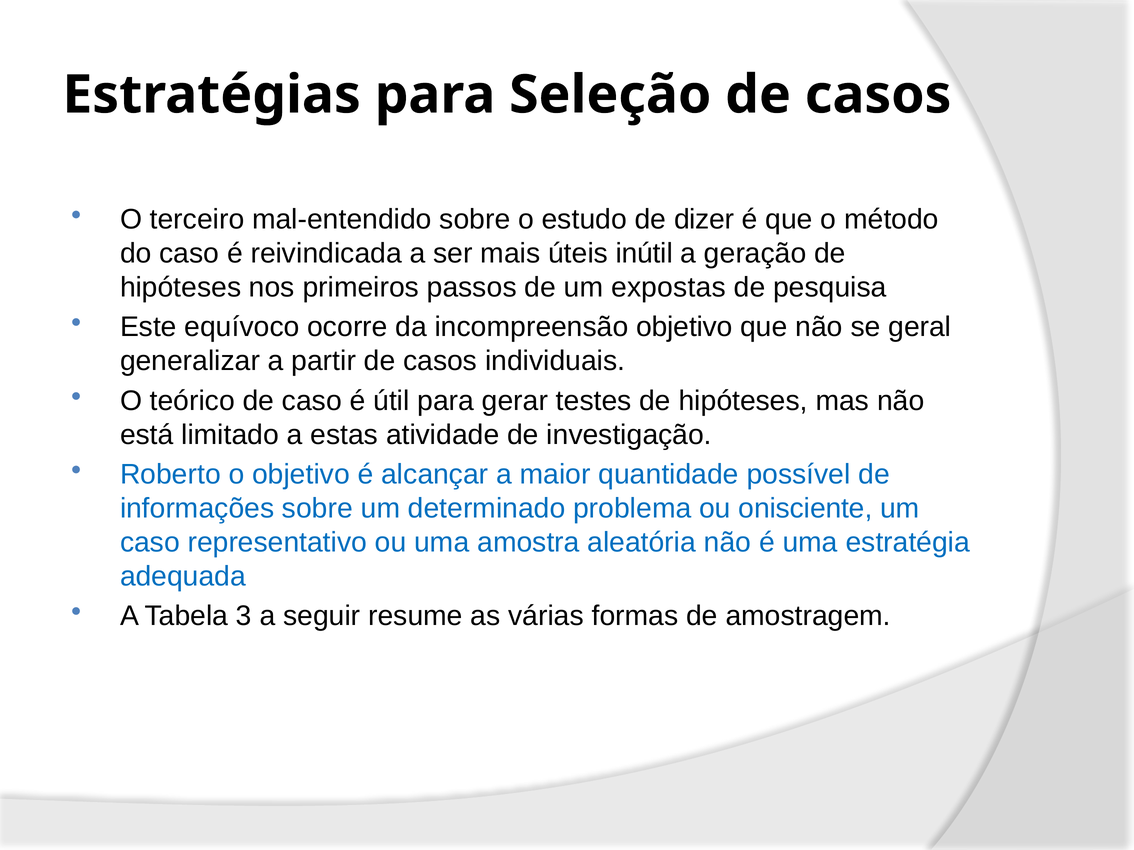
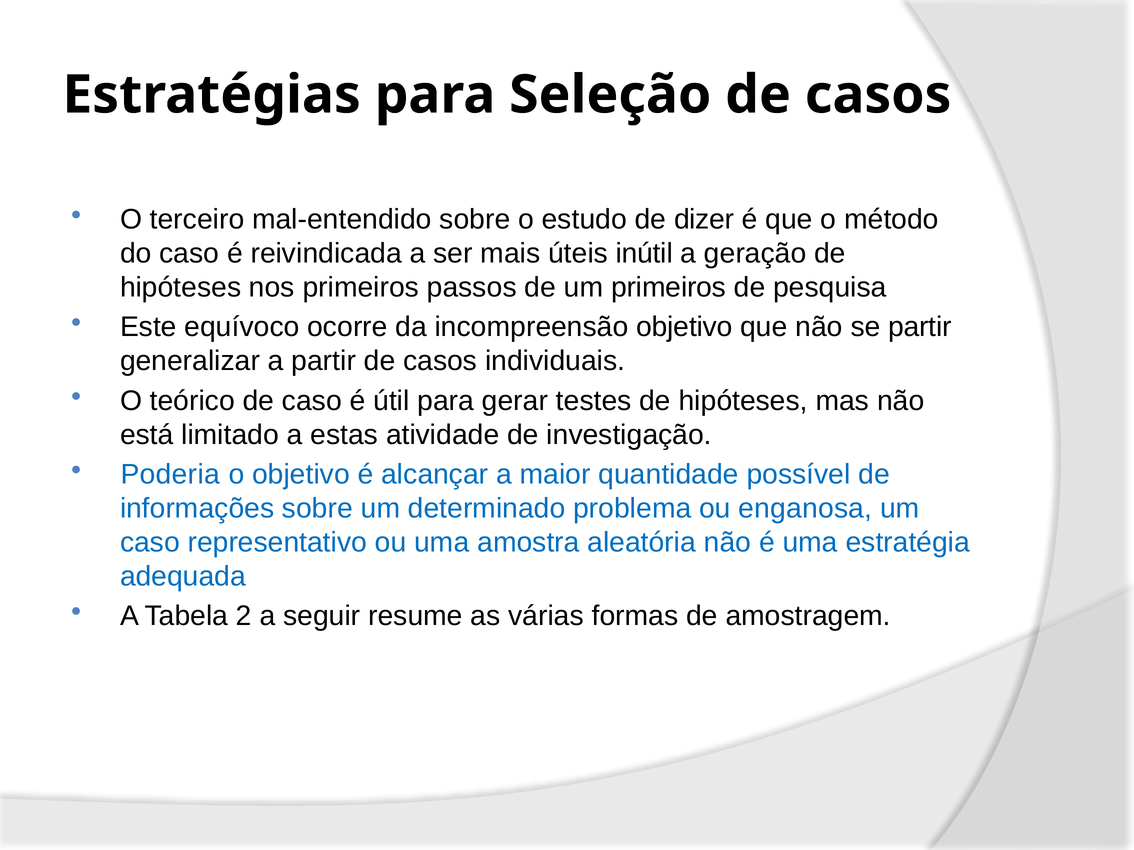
um expostas: expostas -> primeiros (669, 288)
se geral: geral -> partir (920, 327)
Roberto: Roberto -> Poderia (170, 475)
onisciente: onisciente -> enganosa (805, 509)
3: 3 -> 2 (244, 616)
